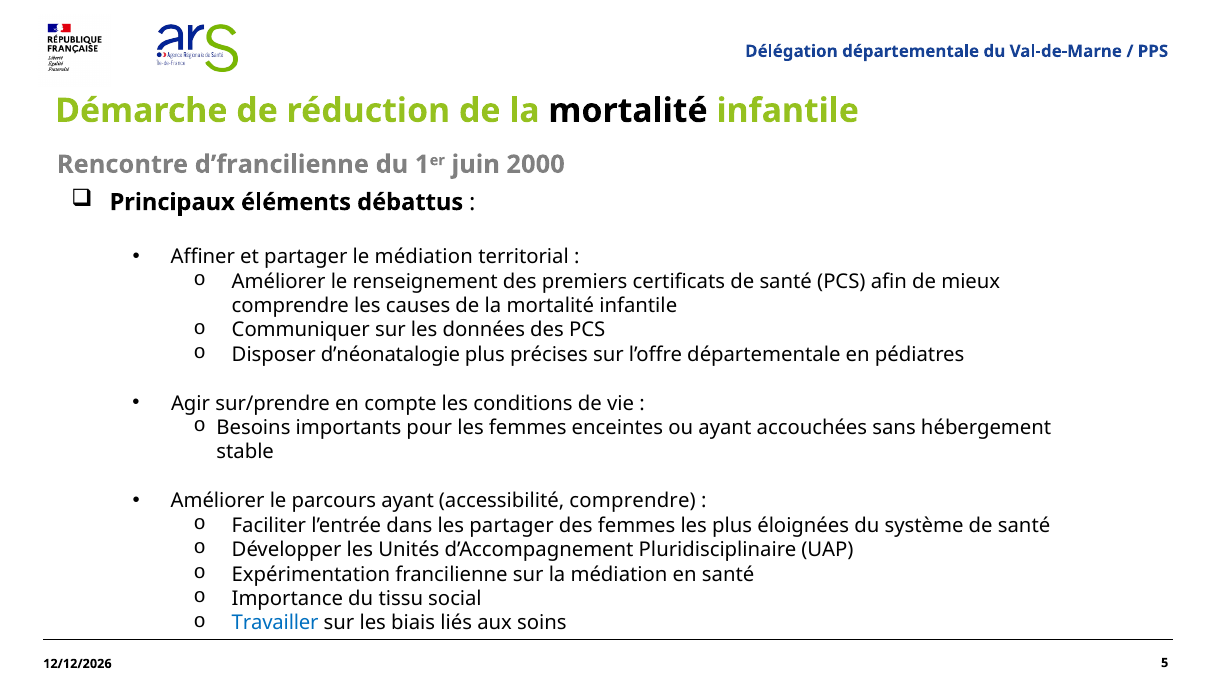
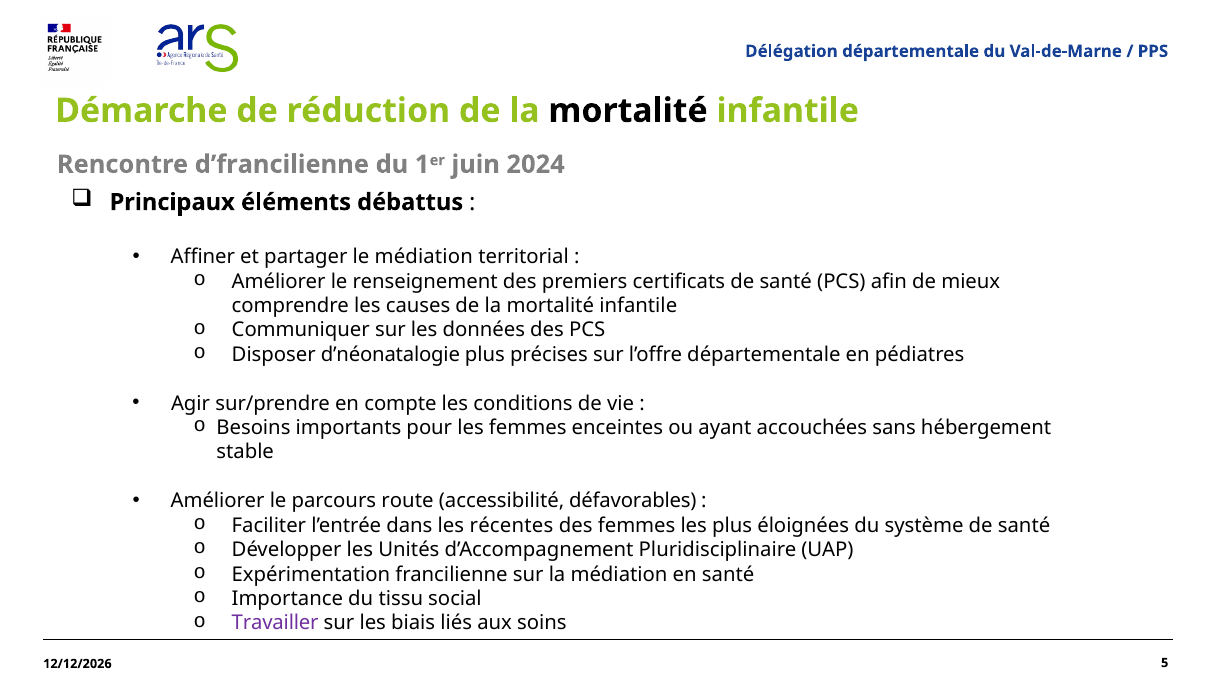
2000: 2000 -> 2024 (536, 164)
parcours ayant: ayant -> route (407, 501)
accessibilité comprendre: comprendre -> défavorables (633, 501)
les partager: partager -> récentes (511, 525)
Travailler colour: blue -> purple (275, 623)
